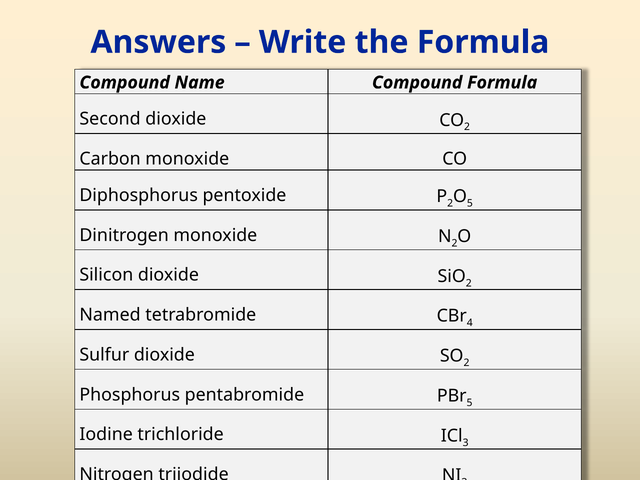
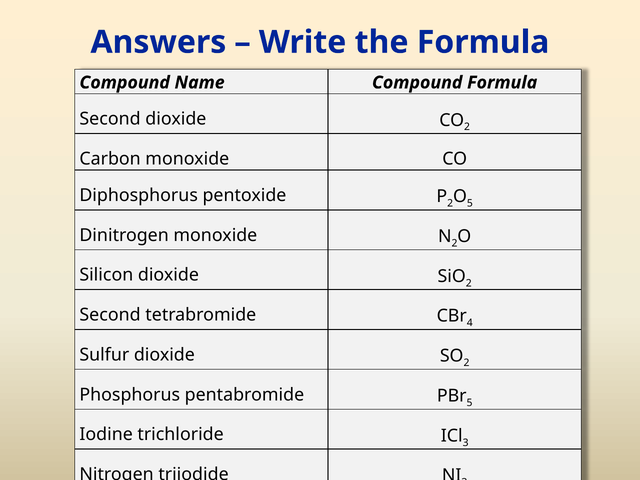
Named: Named -> Second (110, 315)
